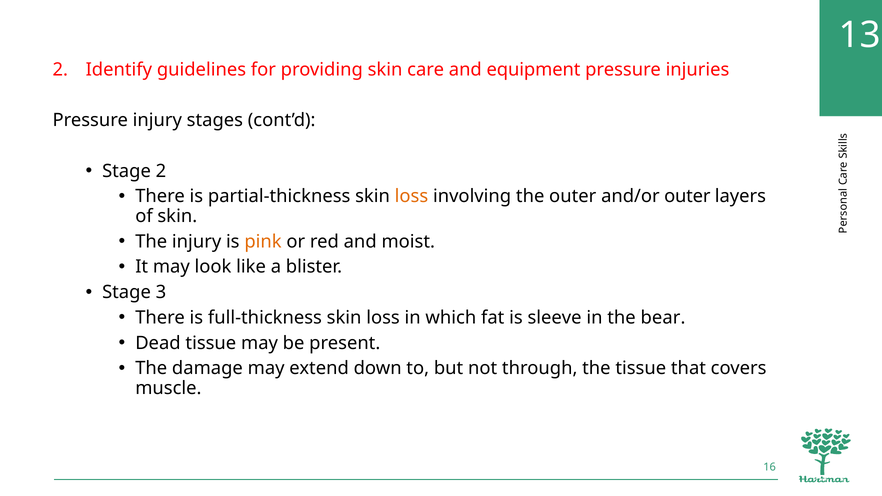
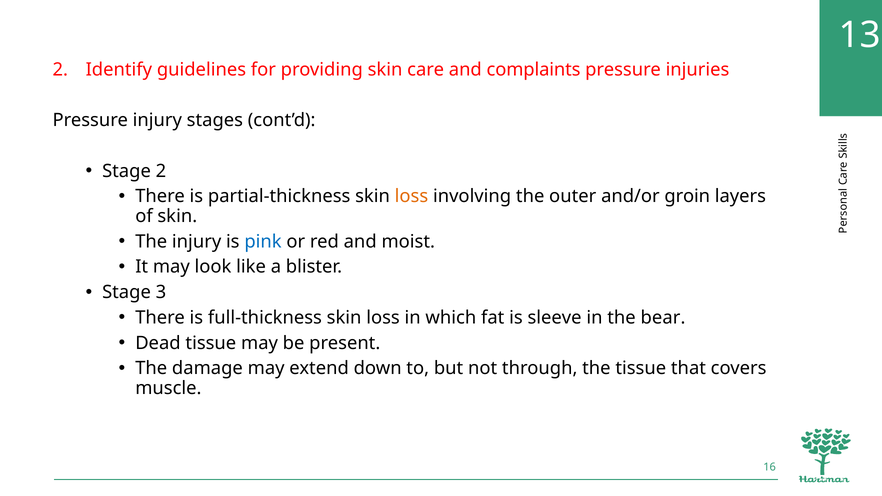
equipment: equipment -> complaints (534, 70)
and/or outer: outer -> groin (687, 196)
pink colour: orange -> blue (263, 242)
